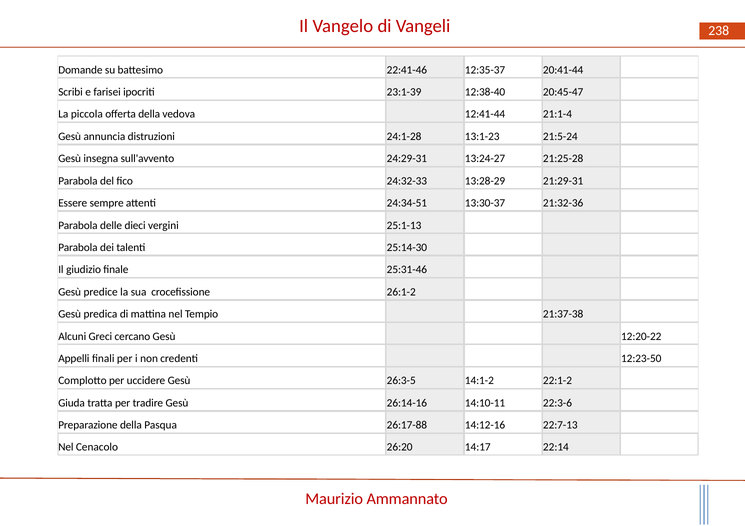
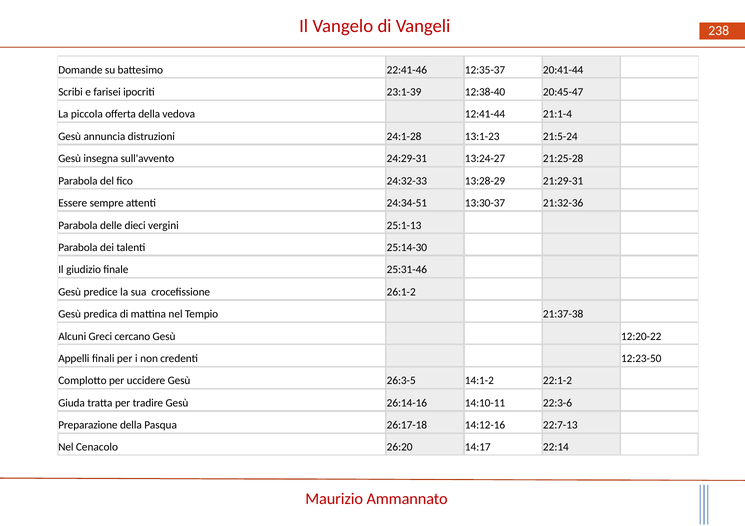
26:17-88: 26:17-88 -> 26:17-18 (407, 425)
